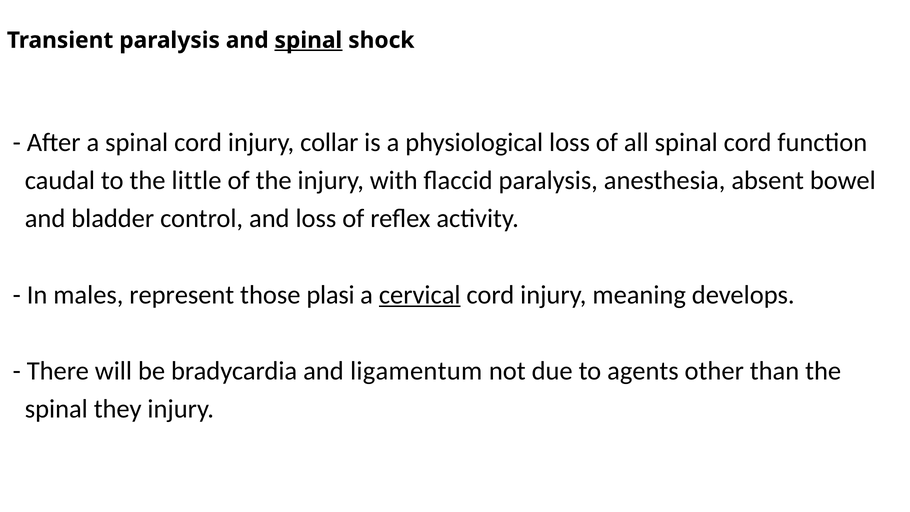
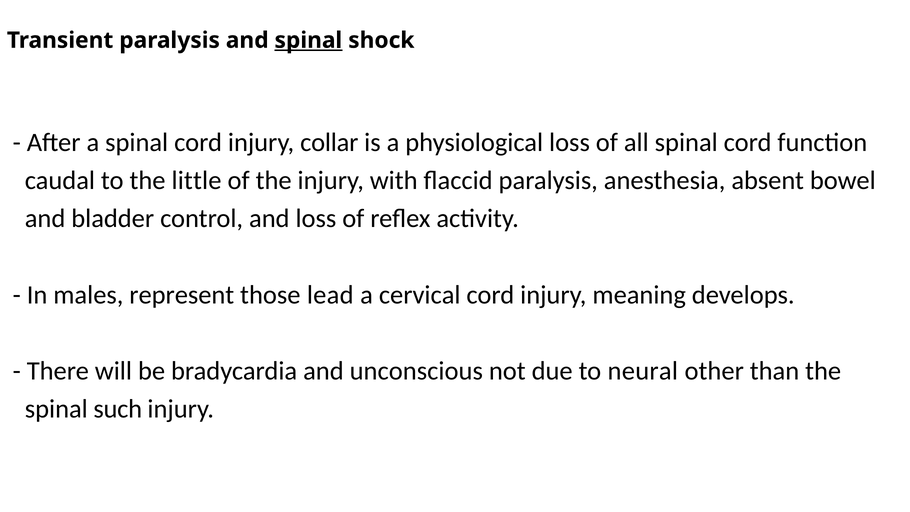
plasi: plasi -> lead (330, 295)
cervical underline: present -> none (420, 295)
ligamentum: ligamentum -> unconscious (416, 371)
agents: agents -> neural (643, 371)
they: they -> such (118, 409)
